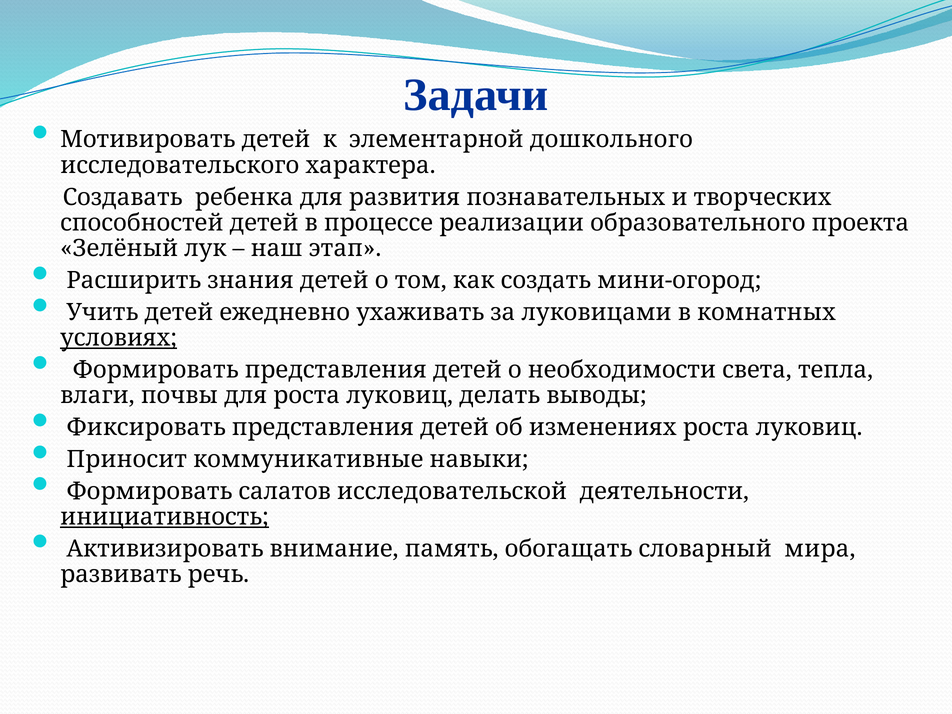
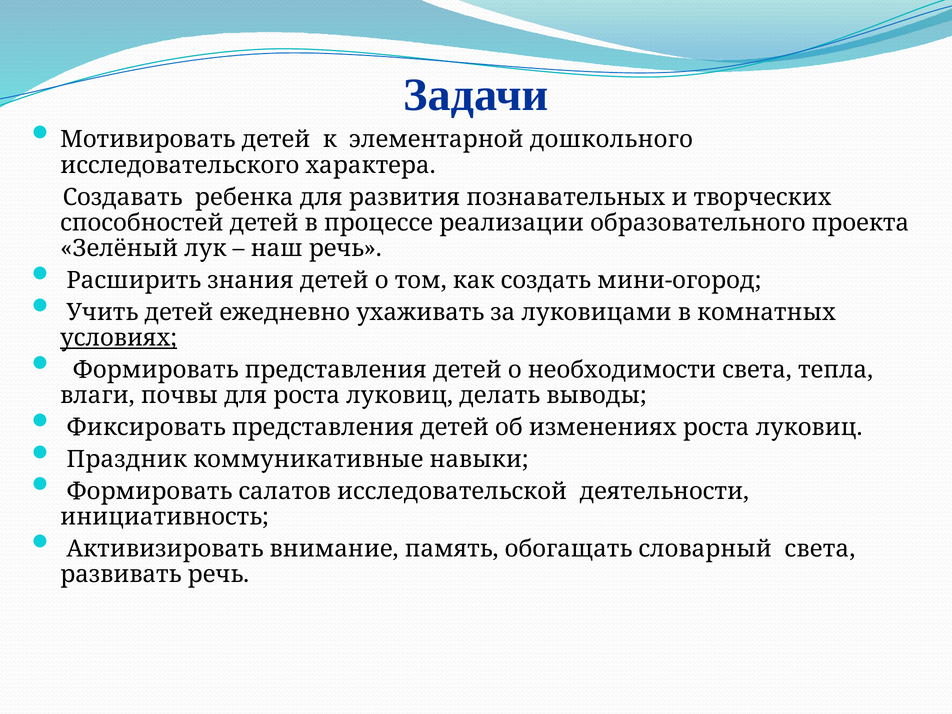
наш этап: этап -> речь (345, 249)
Приносит: Приносит -> Праздник (127, 459)
инициативность underline: present -> none (165, 517)
словарный мира: мира -> света (820, 549)
